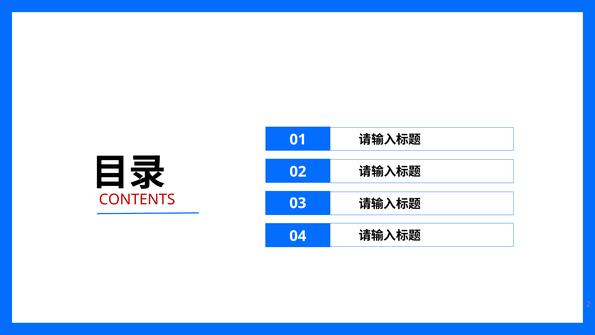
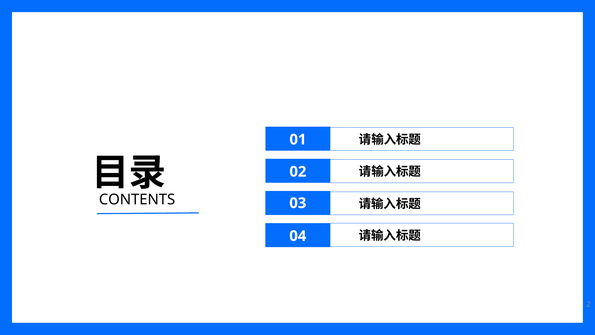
CONTENTS colour: red -> black (137, 199)
